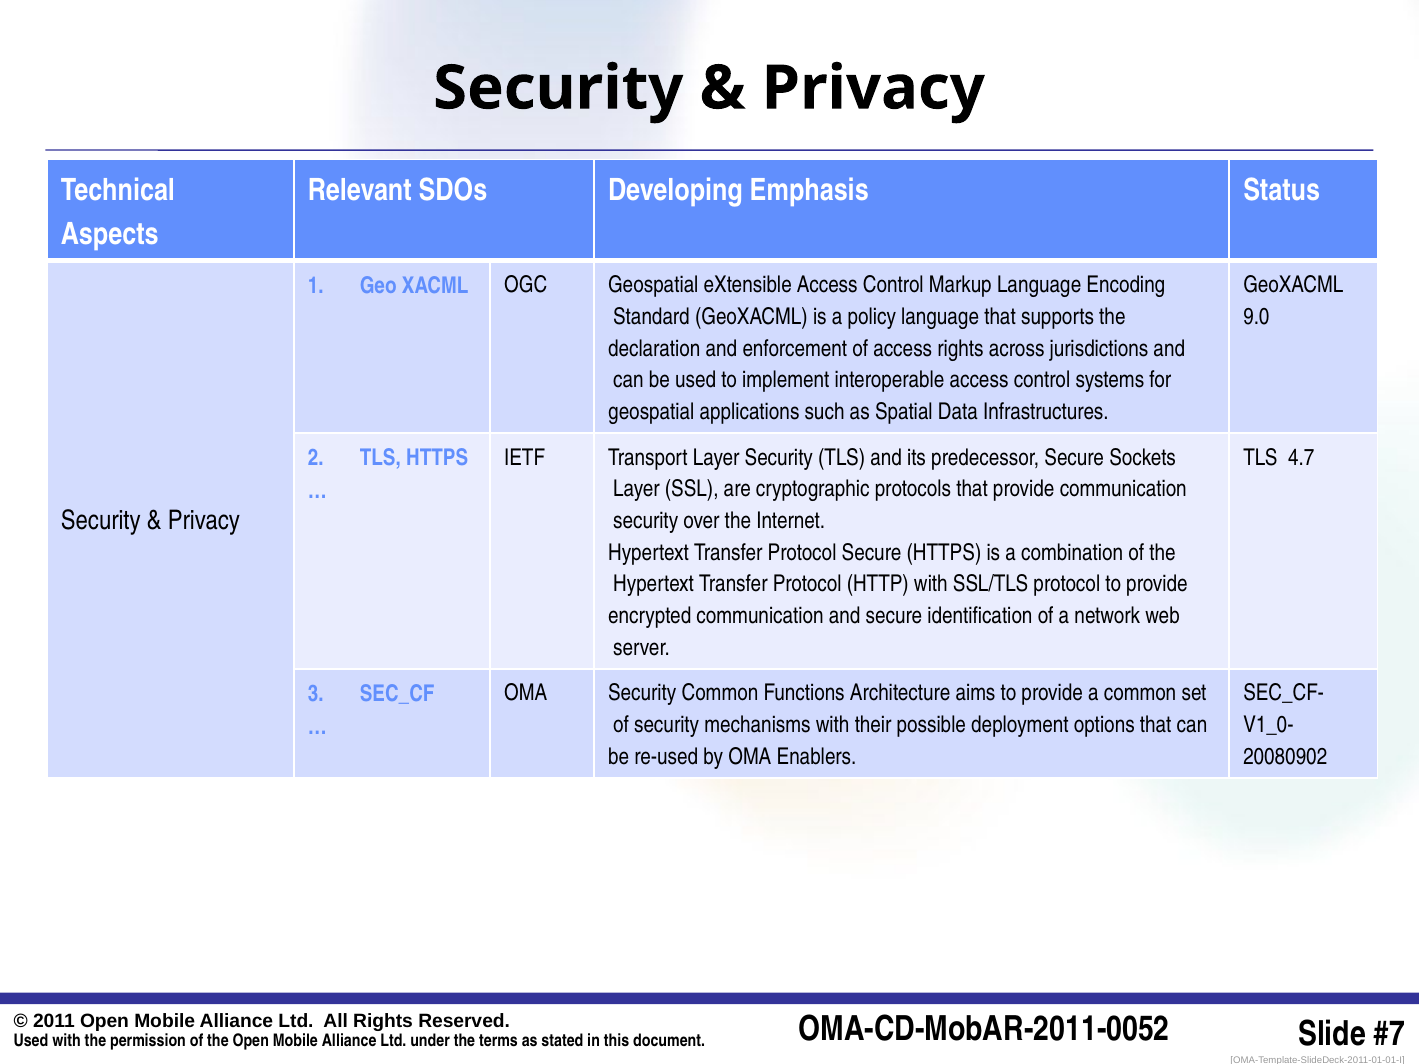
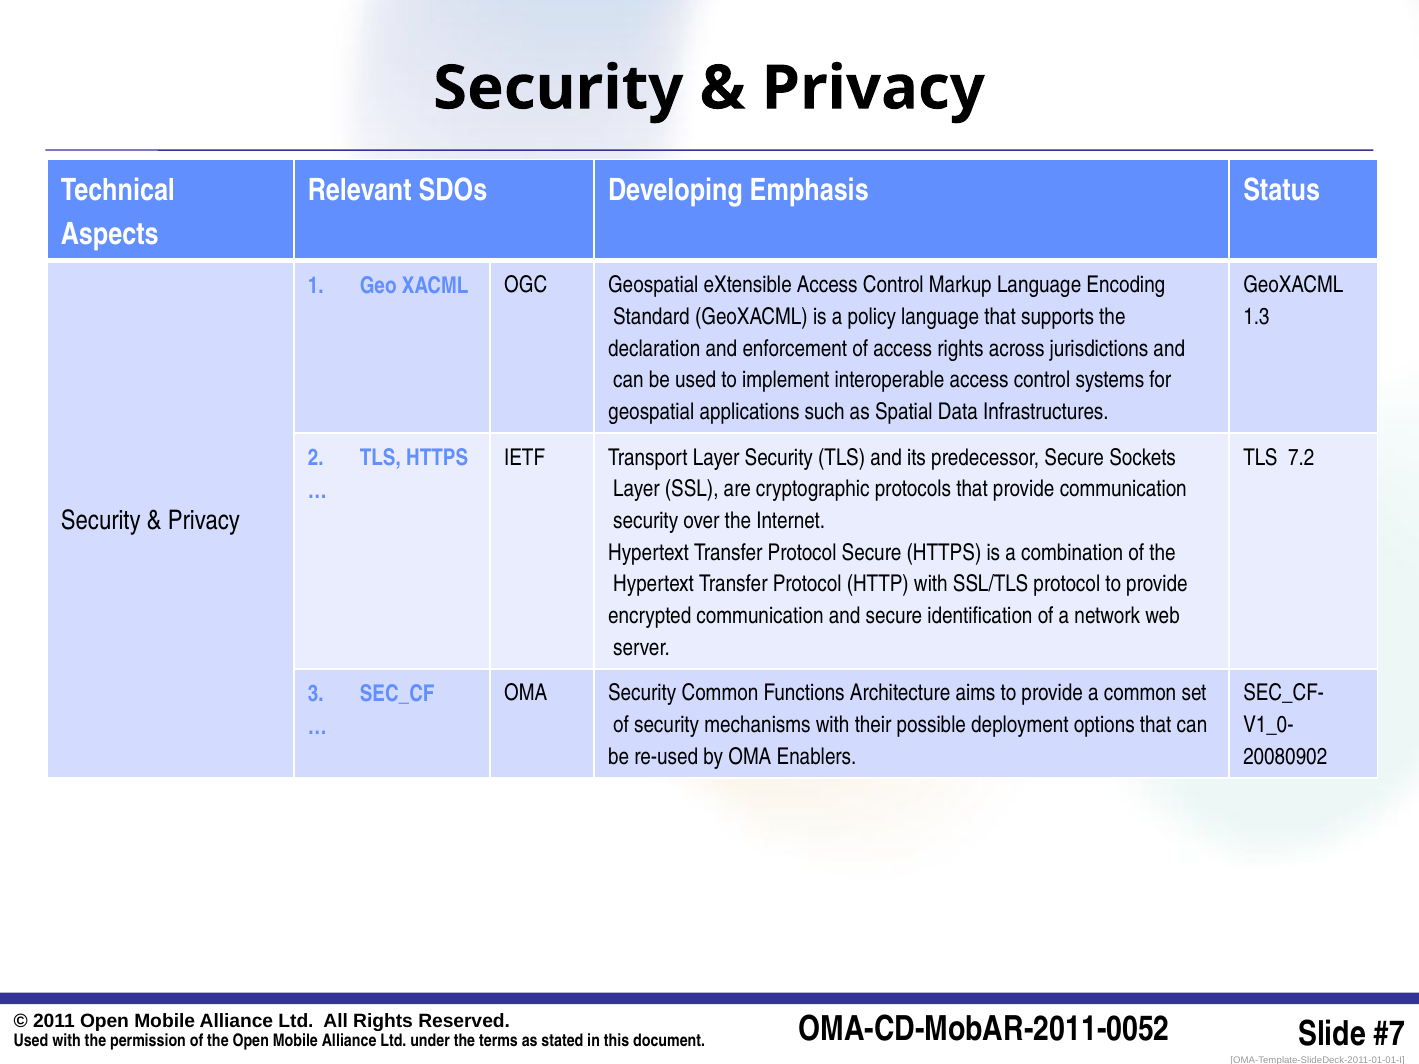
9.0: 9.0 -> 1.3 (1256, 317)
4.7: 4.7 -> 7.2 (1301, 458)
